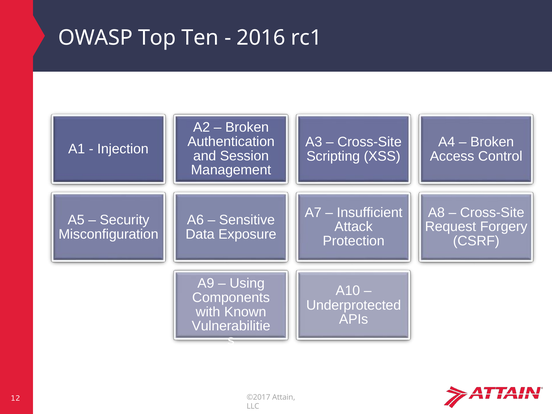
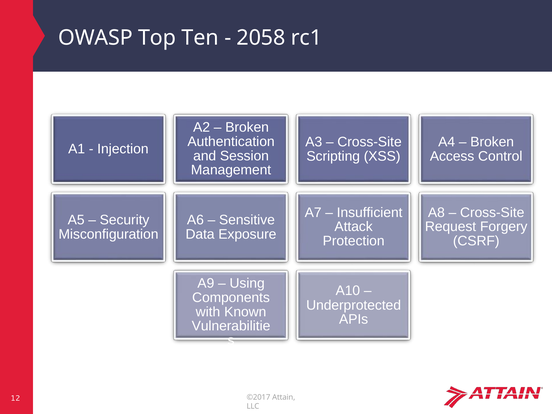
2016: 2016 -> 2058 (261, 38)
